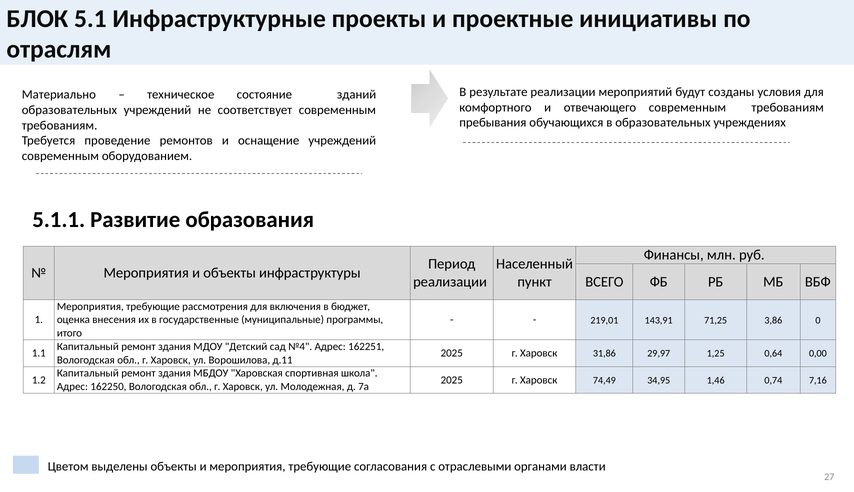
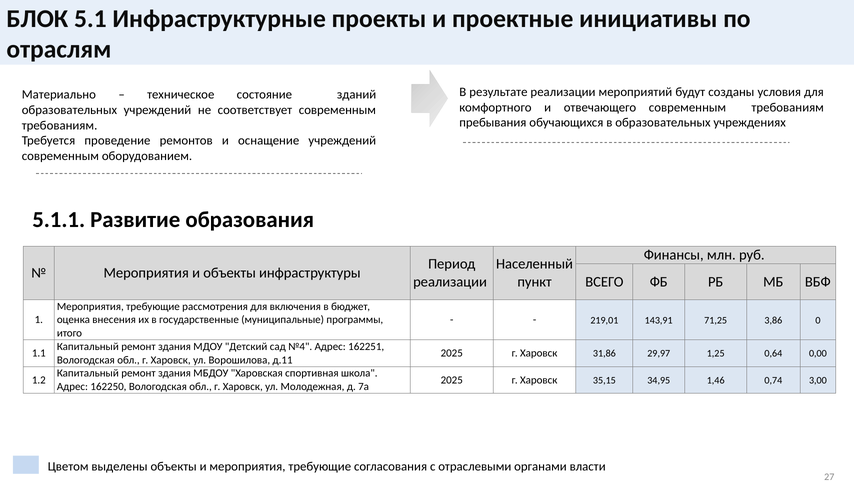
74,49: 74,49 -> 35,15 (604, 380)
7,16: 7,16 -> 3,00 (818, 380)
